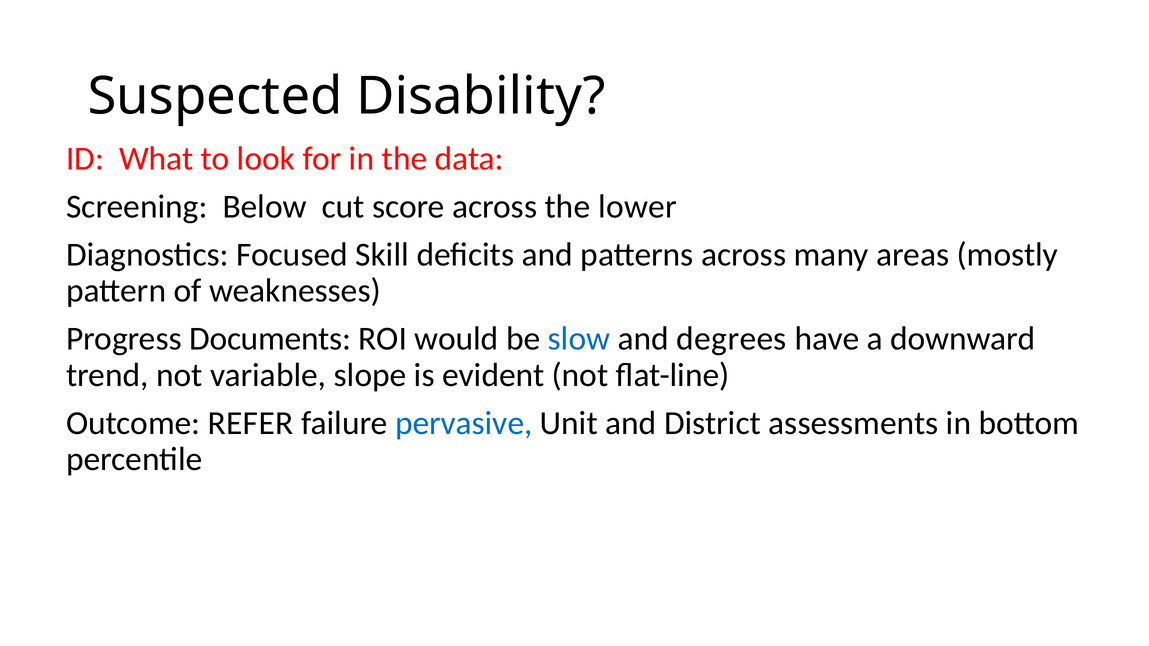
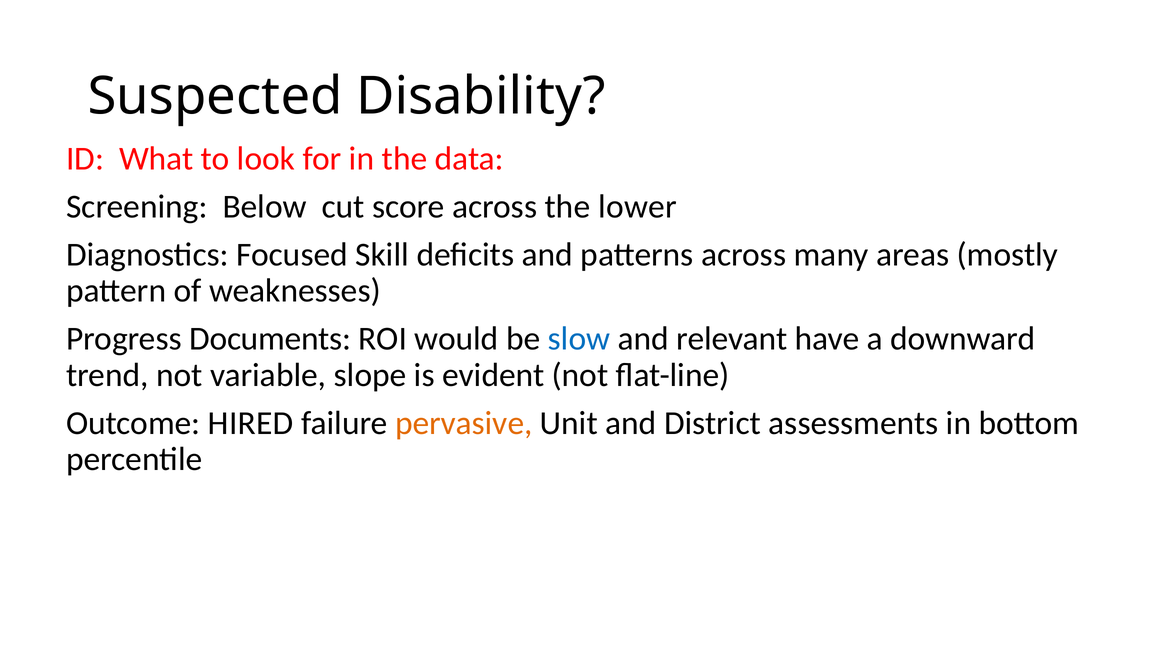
degrees: degrees -> relevant (732, 339)
REFER: REFER -> HIRED (251, 423)
pervasive colour: blue -> orange (464, 423)
